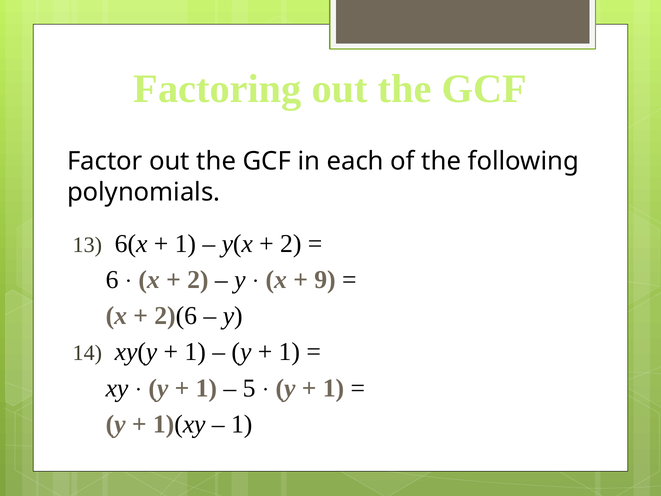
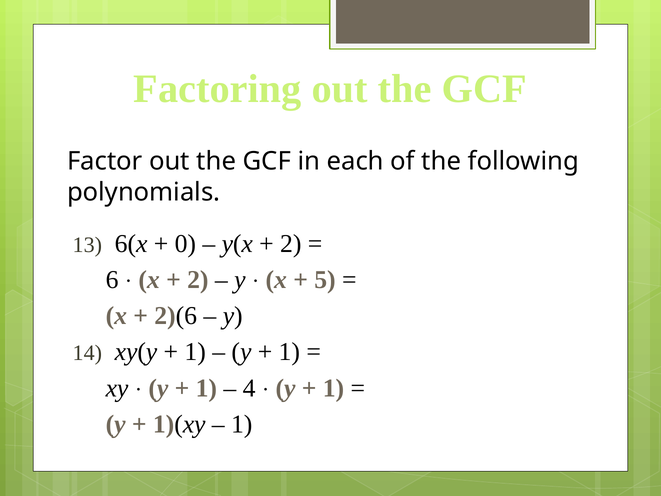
1: 1 -> 0 (185, 244)
9: 9 -> 5 (325, 280)
5: 5 -> 4 (249, 388)
